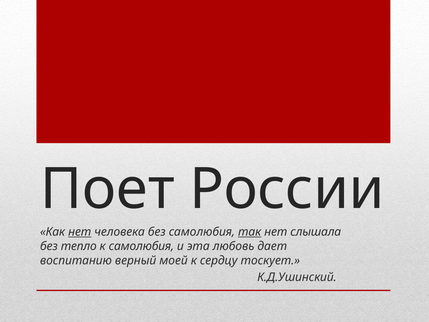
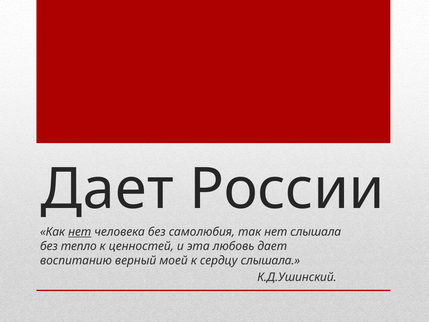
Поет: Поет -> Дает (107, 189)
так underline: present -> none (250, 232)
к самолюбия: самолюбия -> ценностей (141, 246)
сердцу тоскует: тоскует -> слышала (270, 260)
